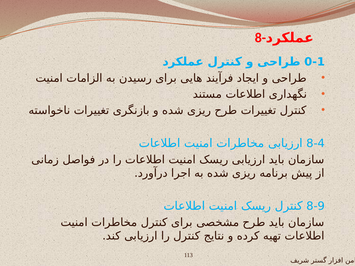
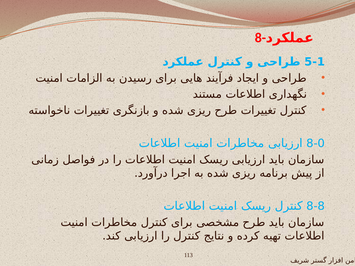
0-1: 0-1 -> 5-1 (315, 62)
8-4: 8-4 -> 8-0 (316, 143)
8-9: 8-9 -> 8-8 (316, 206)
